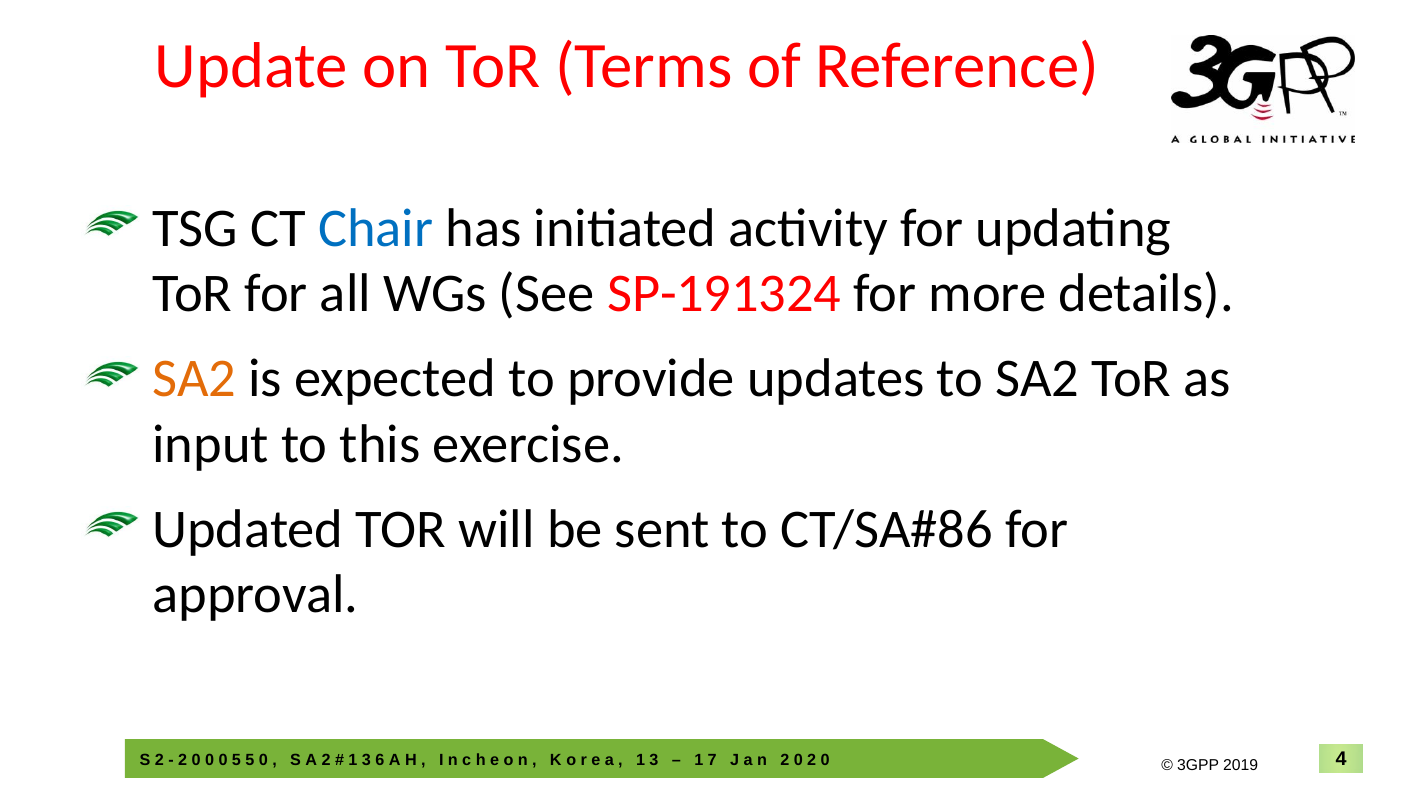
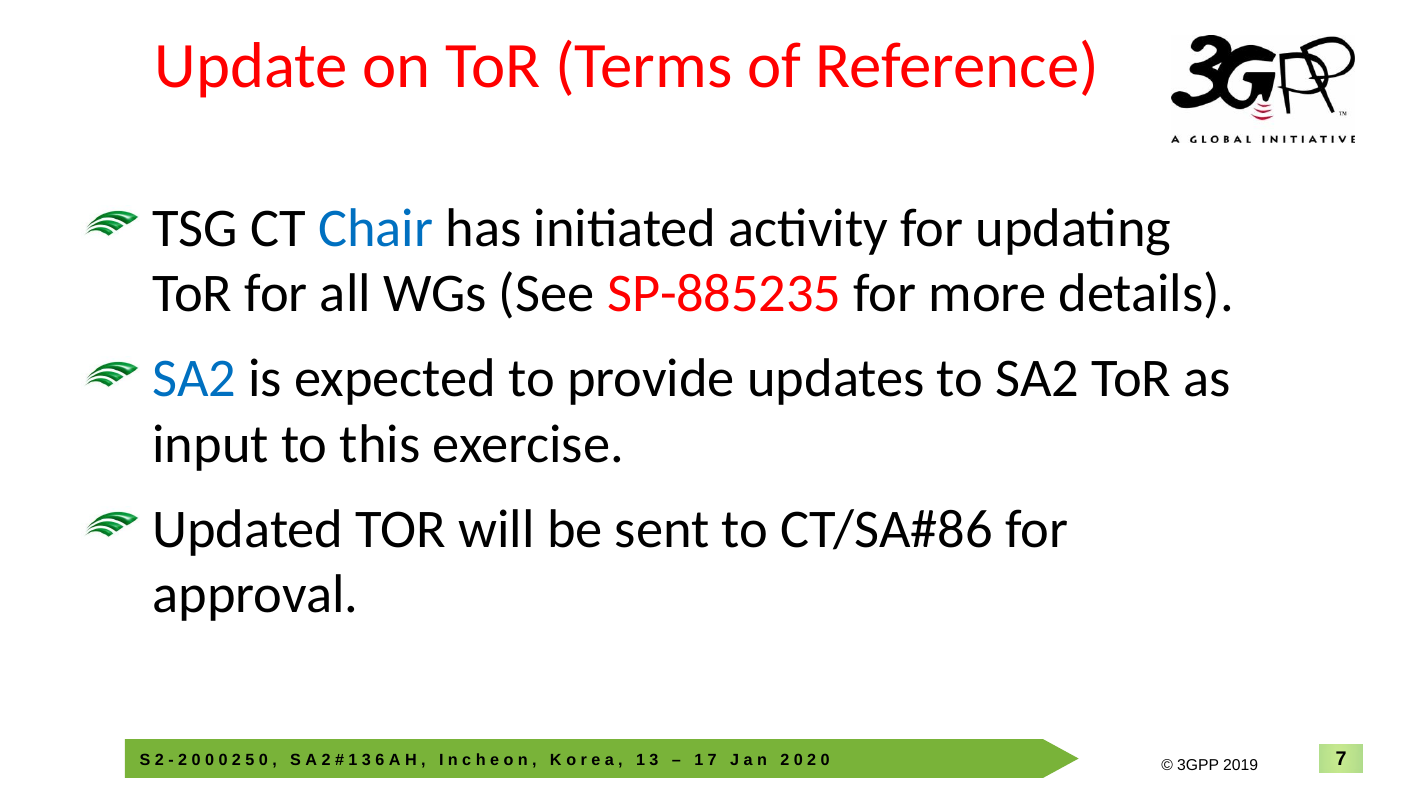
SP-191324: SP-191324 -> SP-885235 (724, 294)
SA2 colour: orange -> blue (194, 379)
5: 5 -> 2 (236, 761)
4: 4 -> 7 (1341, 760)
